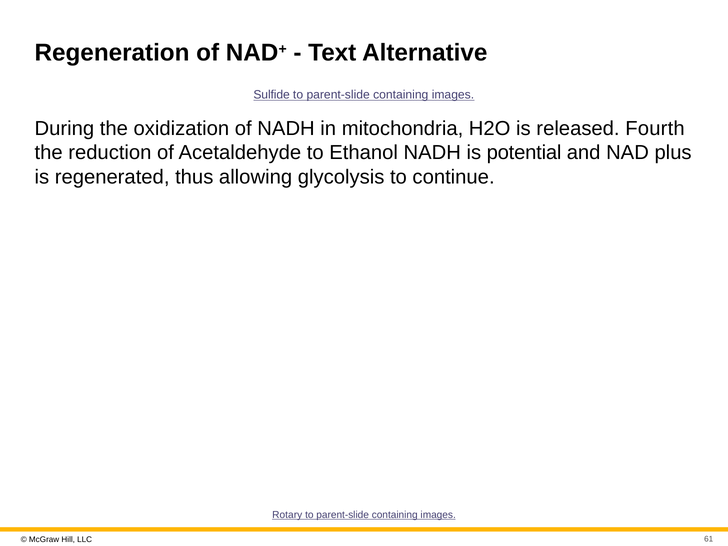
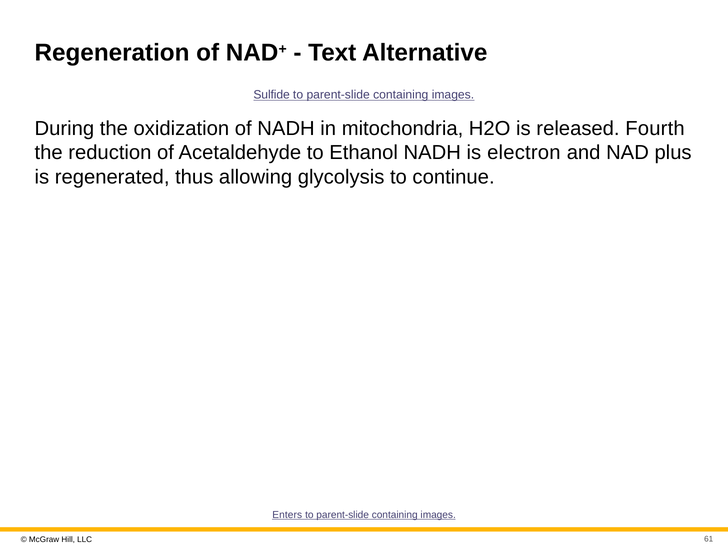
potential: potential -> electron (524, 153)
Rotary: Rotary -> Enters (287, 515)
